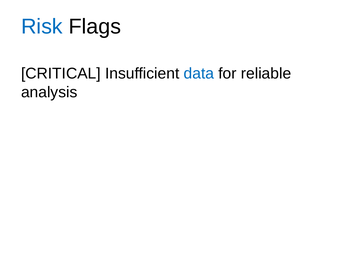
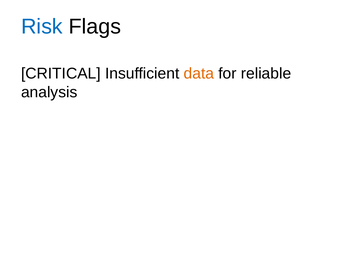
data colour: blue -> orange (199, 74)
